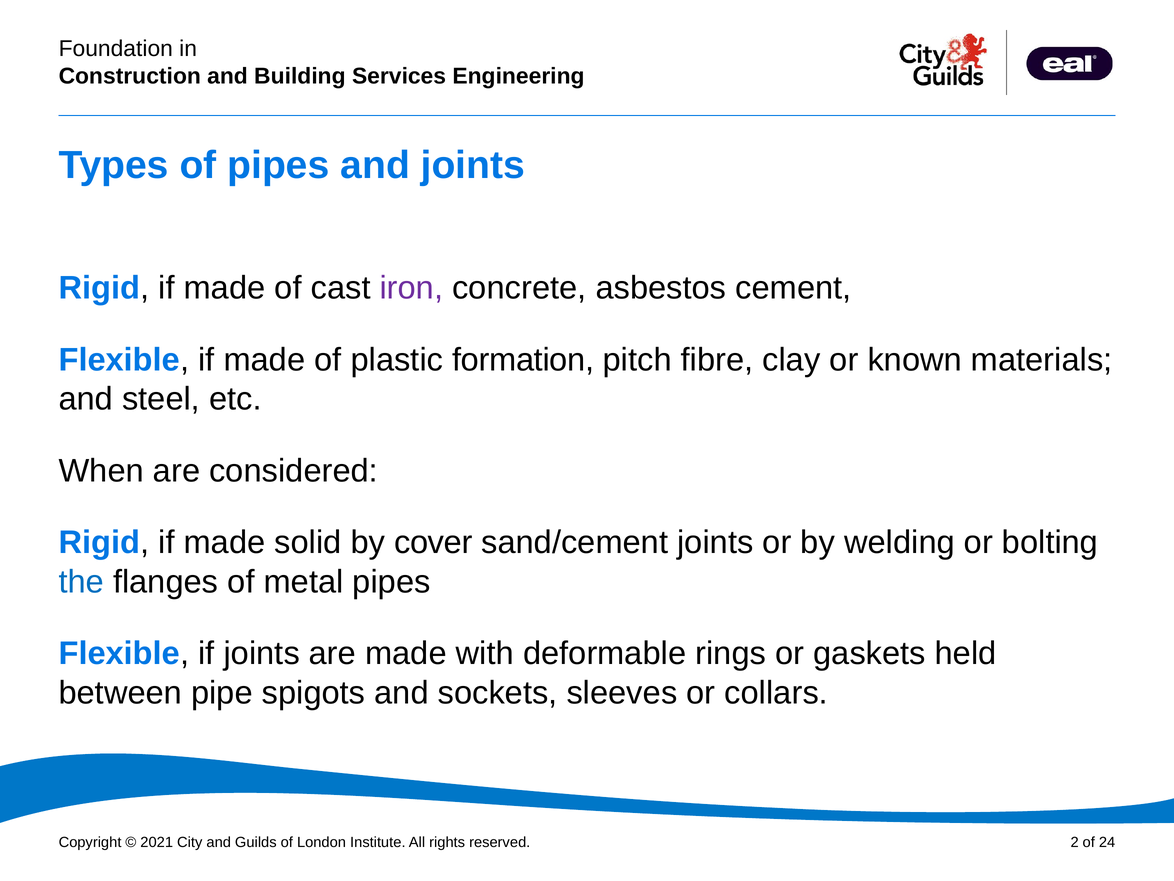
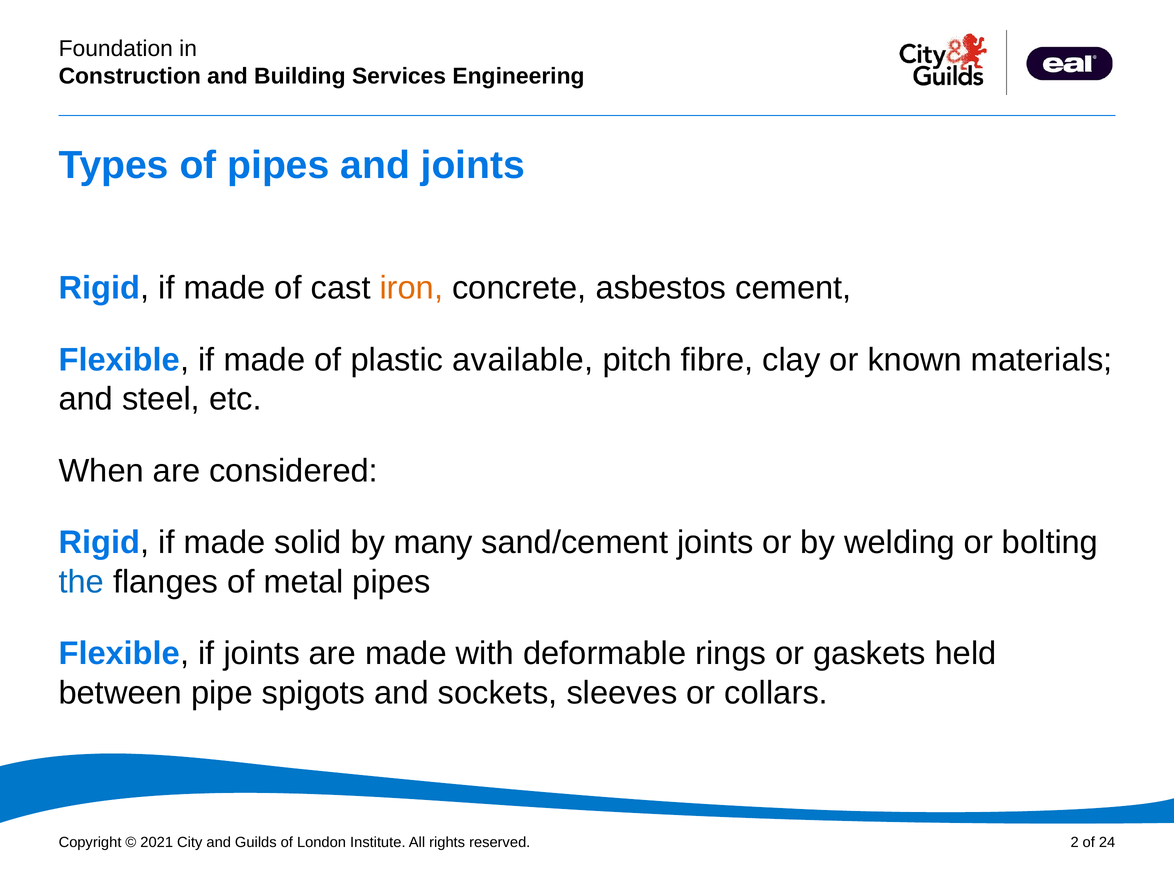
iron colour: purple -> orange (411, 288)
formation: formation -> available (523, 360)
cover: cover -> many (433, 542)
